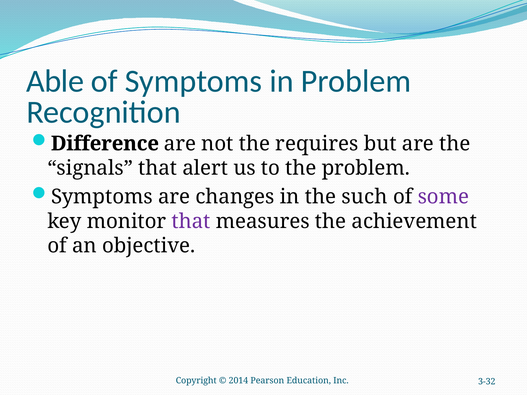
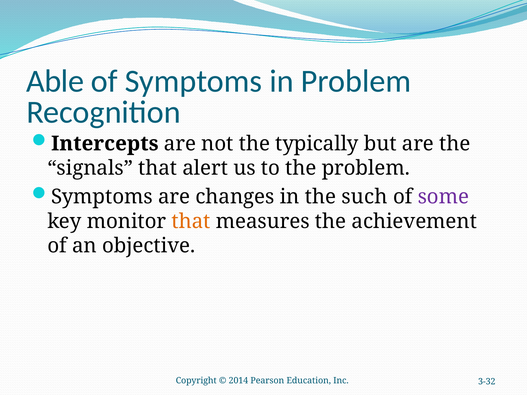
Difference: Difference -> Intercepts (105, 144)
requires: requires -> typically (317, 144)
that colour: purple -> orange (191, 221)
